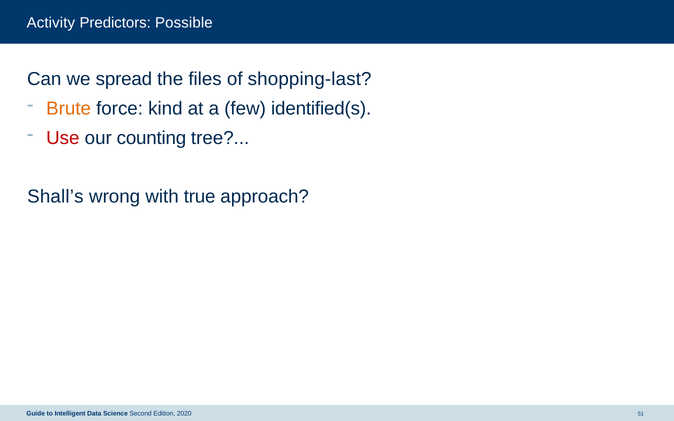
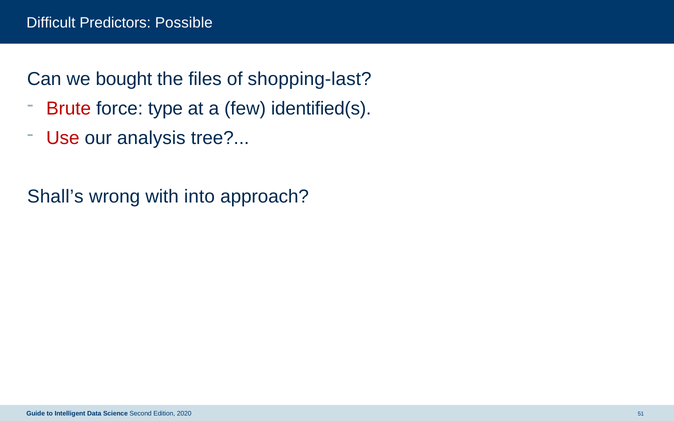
Activity: Activity -> Difficult (51, 23)
spread: spread -> bought (124, 79)
Brute colour: orange -> red (69, 108)
kind: kind -> type (165, 108)
counting: counting -> analysis (151, 138)
true: true -> into (199, 197)
